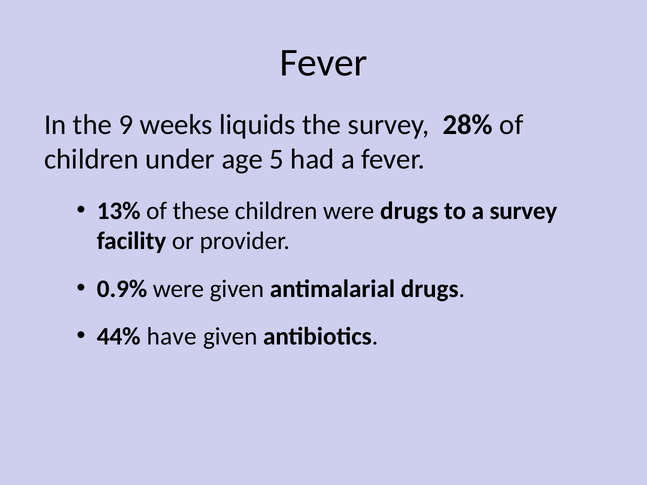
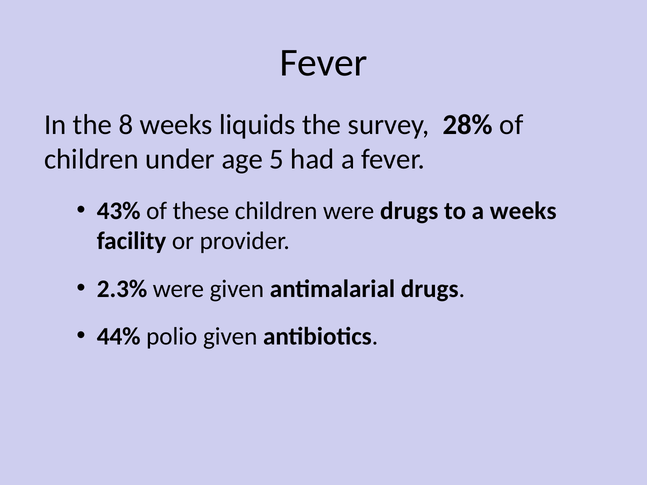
9: 9 -> 8 (126, 125)
13%: 13% -> 43% (119, 211)
a survey: survey -> weeks (523, 211)
0.9%: 0.9% -> 2.3% (122, 289)
have: have -> polio (172, 337)
